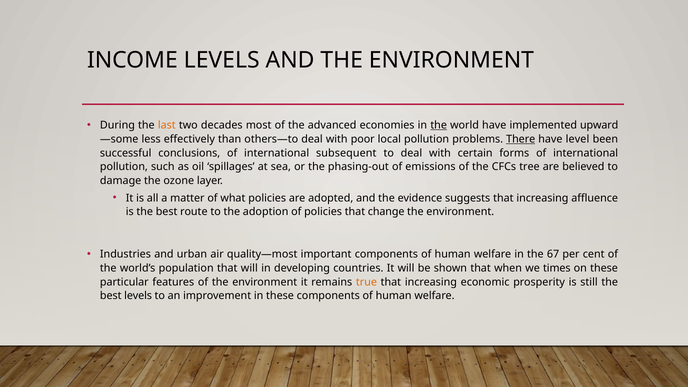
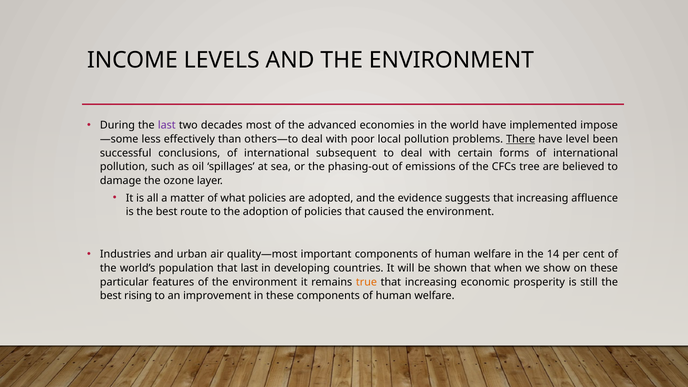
last colour: orange -> purple (167, 125)
the underline: present -> none (439, 125)
upward: upward -> impose (599, 125)
change: change -> caused (386, 212)
67: 67 -> 14 (553, 254)
that will: will -> last (249, 268)
times: times -> show (557, 268)
best levels: levels -> rising (138, 296)
